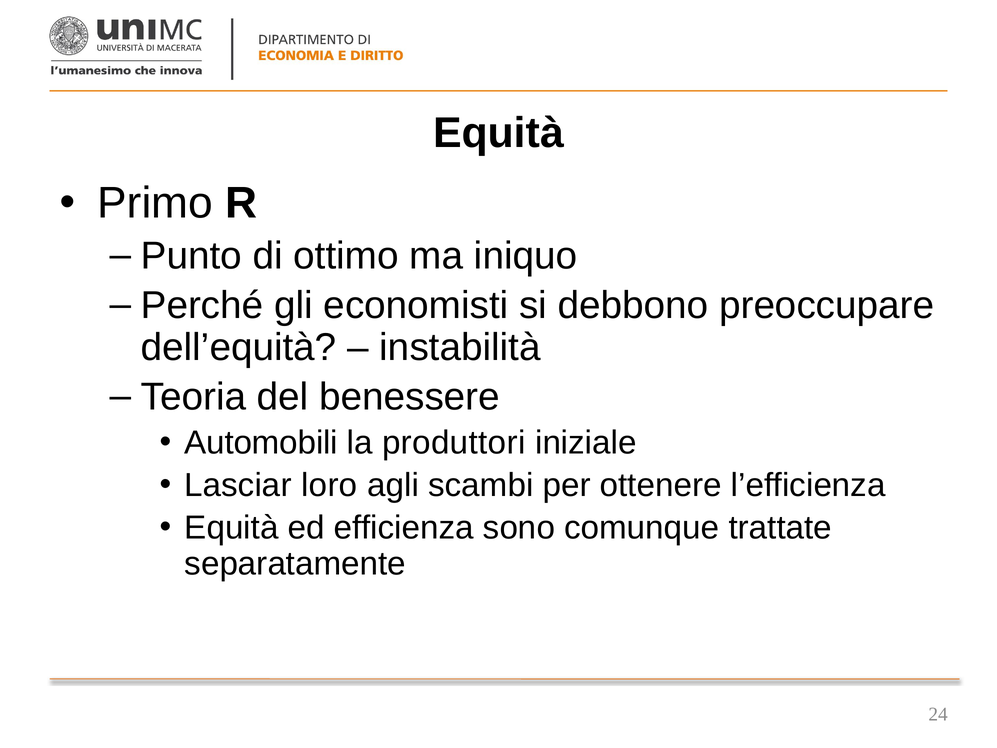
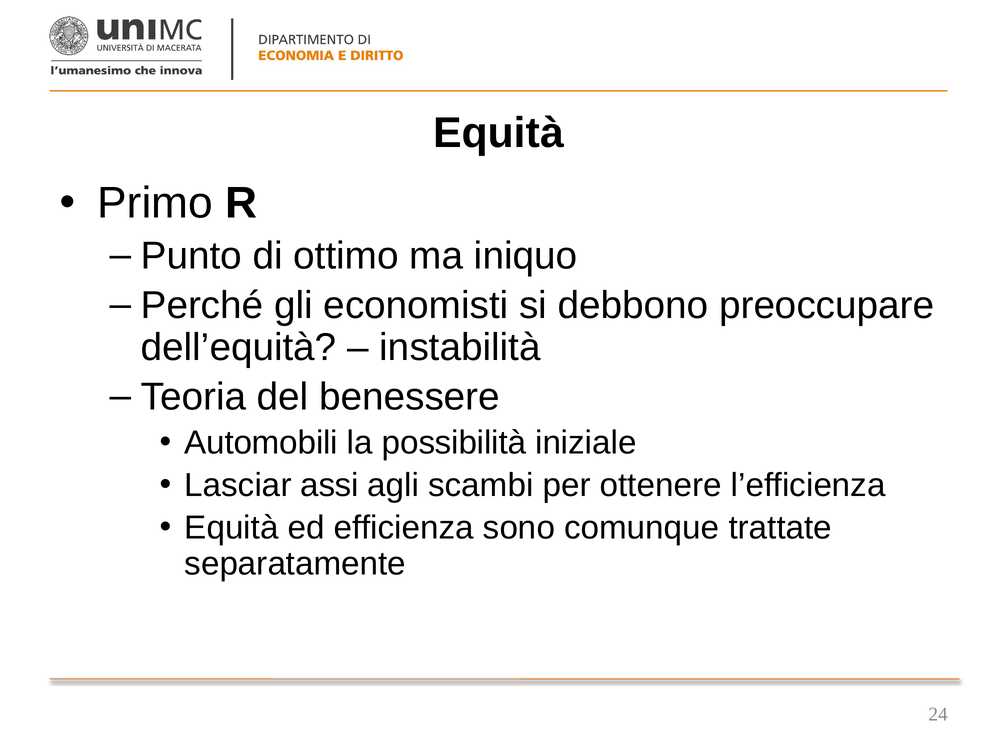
produttori: produttori -> possibilità (454, 443)
loro: loro -> assi (330, 485)
